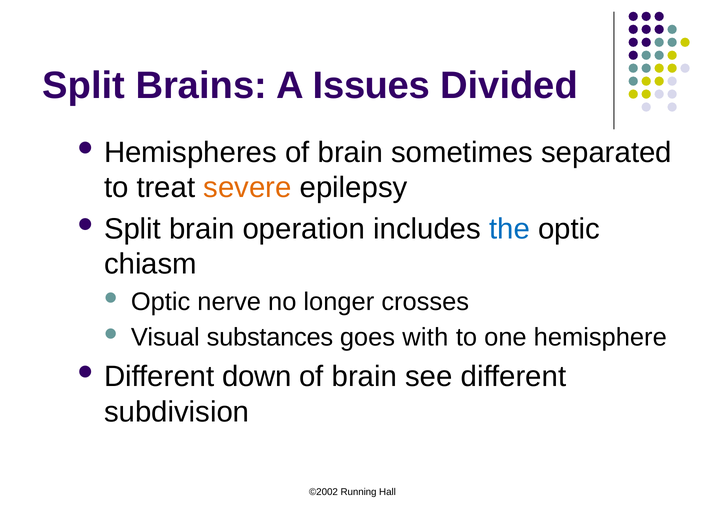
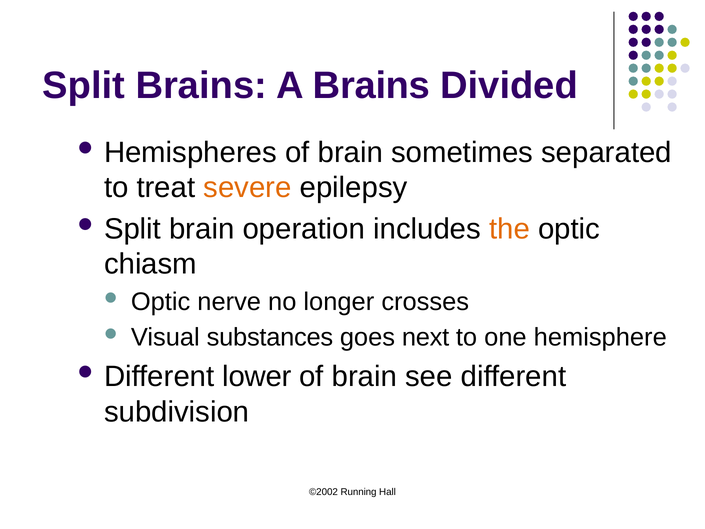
A Issues: Issues -> Brains (371, 86)
the colour: blue -> orange (509, 229)
with: with -> next (426, 337)
down: down -> lower (257, 376)
